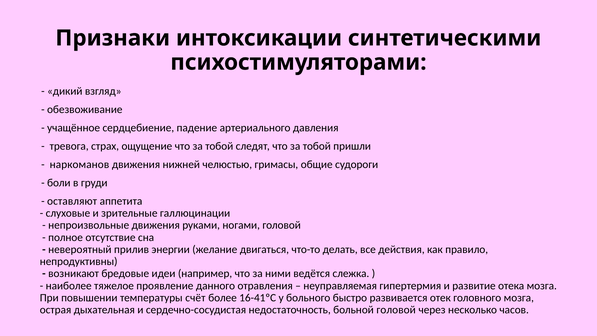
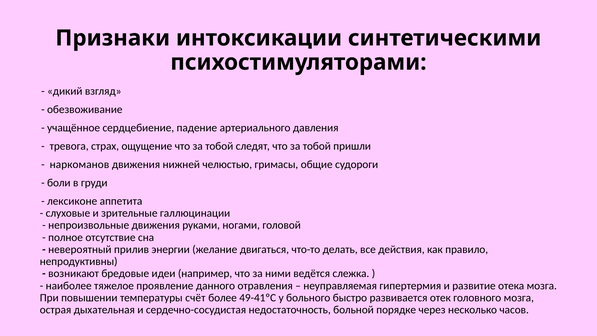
оставляют: оставляют -> лексиконе (72, 201)
16-41ºС: 16-41ºС -> 49-41ºС (258, 298)
больной головой: головой -> порядке (396, 310)
